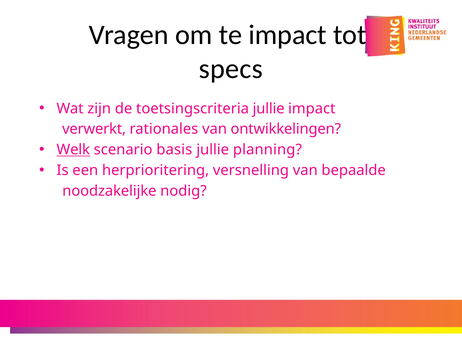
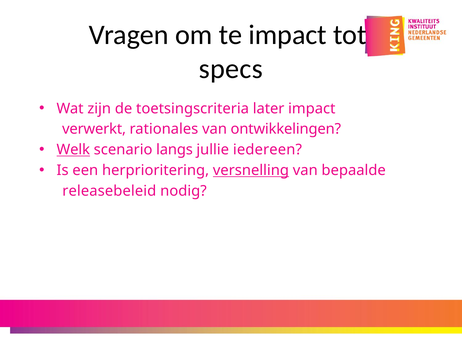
toetsingscriteria jullie: jullie -> later (269, 109)
basis: basis -> langs (174, 150)
planning: planning -> iedereen (267, 150)
versnelling underline: none -> present (251, 171)
noodzakelijke: noodzakelijke -> releasebeleid (109, 191)
